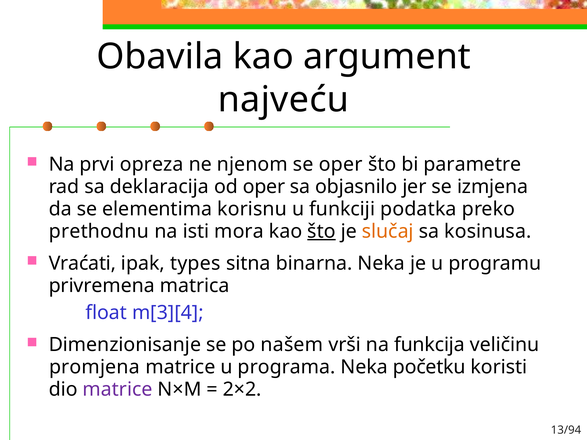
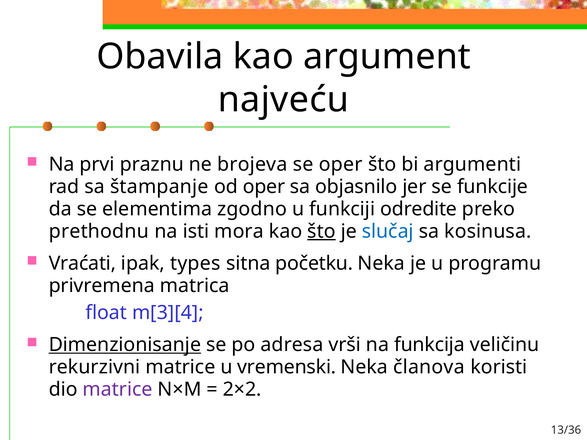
opreza: opreza -> praznu (152, 164)
njenom: njenom -> brojeva (252, 164)
parametre: parametre -> argumenti (472, 164)
deklaracija: deklaracija -> štampanje (159, 187)
izmjena: izmjena -> funkcije (493, 187)
korisnu: korisnu -> zgodno (252, 209)
podatka: podatka -> odredite (419, 209)
slučaj colour: orange -> blue (388, 231)
binarna: binarna -> početku (314, 263)
Dimenzionisanje underline: none -> present (125, 345)
našem: našem -> adresa (292, 345)
promjena: promjena -> rekurzivni (95, 367)
programa: programa -> vremenski (287, 367)
početku: početku -> članova (429, 367)
13/94: 13/94 -> 13/36 (566, 430)
